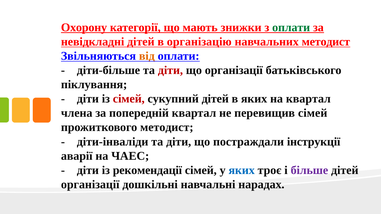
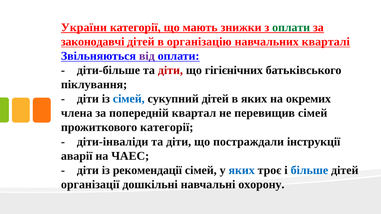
Охорону: Охорону -> України (84, 28)
невідкладні: невідкладні -> законодавчі (93, 42)
навчальних методист: методист -> кварталі (326, 42)
від colour: orange -> purple (147, 56)
що організації: організації -> гігієнічних (234, 70)
сімей colour: red -> blue (129, 99)
на квартал: квартал -> окремих (308, 99)
прожиткового методист: методист -> категорії (167, 128)
більше colour: purple -> blue (309, 170)
нарадах: нарадах -> охорону (261, 185)
